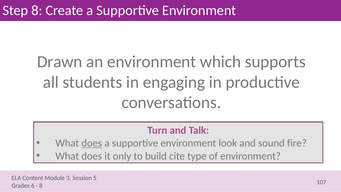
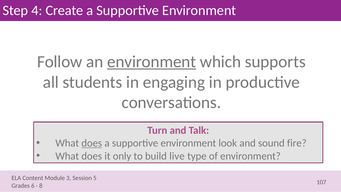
Step 8: 8 -> 4 (37, 10)
Drawn: Drawn -> Follow (60, 62)
environment underline: none -> present (152, 62)
cite: cite -> live (177, 156)
